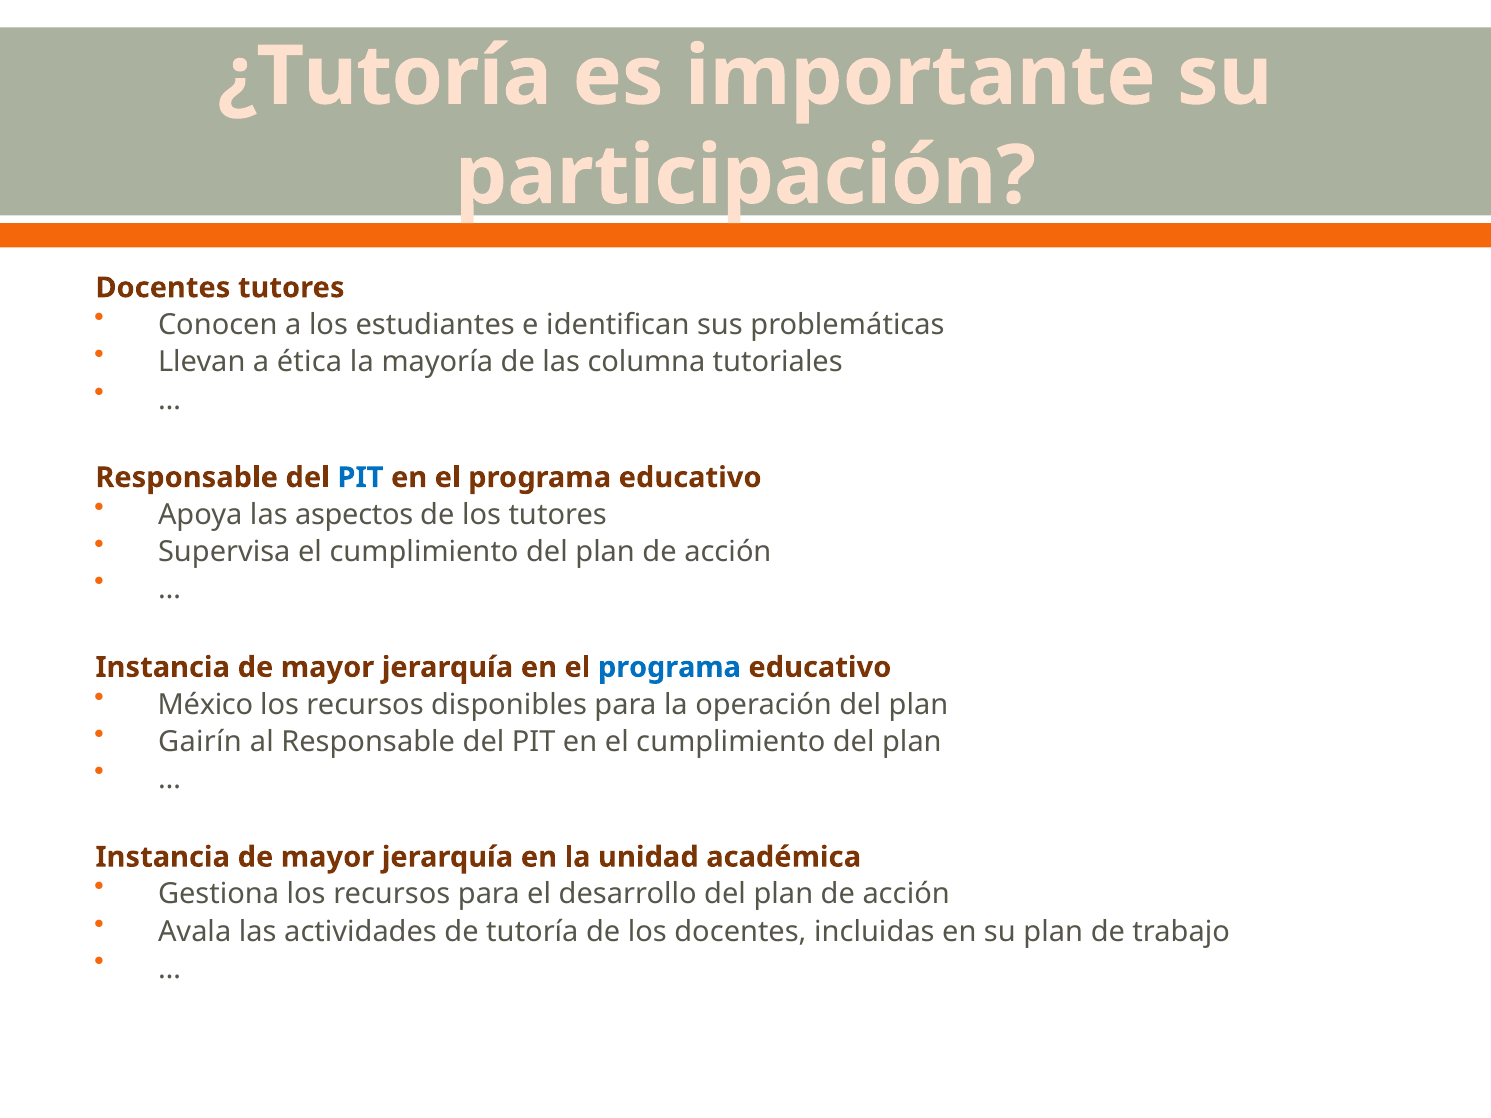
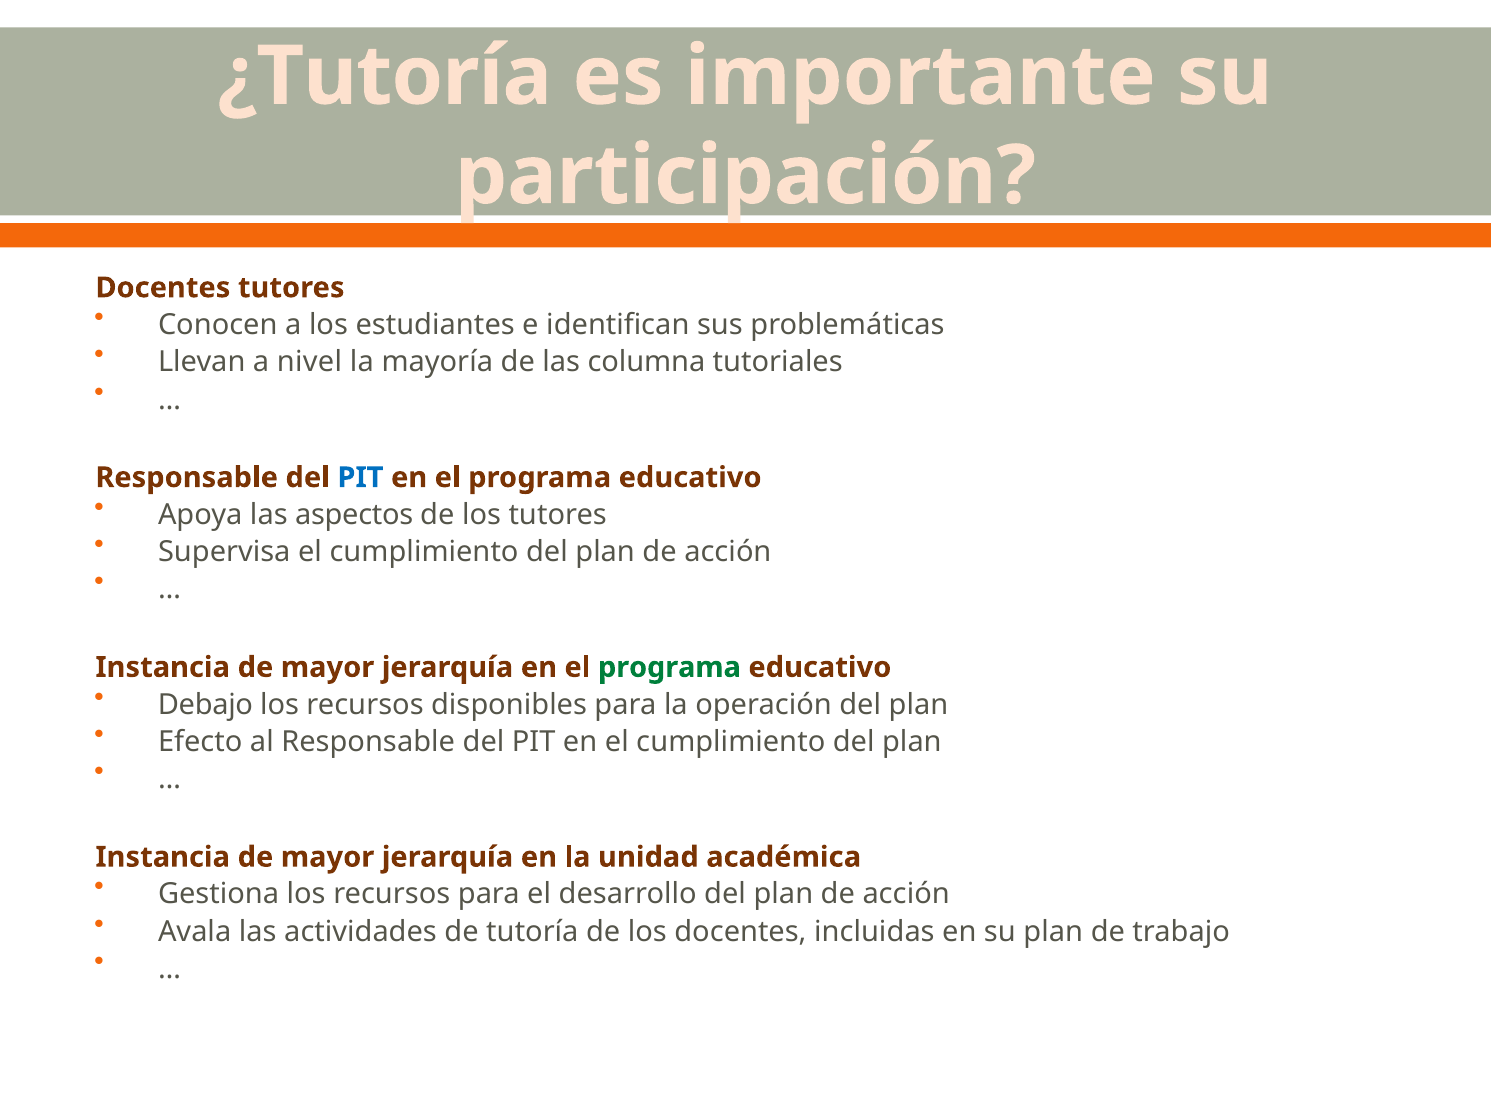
ética: ética -> nivel (310, 362)
programa colour: blue -> green (669, 667)
México: México -> Debajo (205, 705)
Gairín: Gairín -> Efecto (200, 742)
